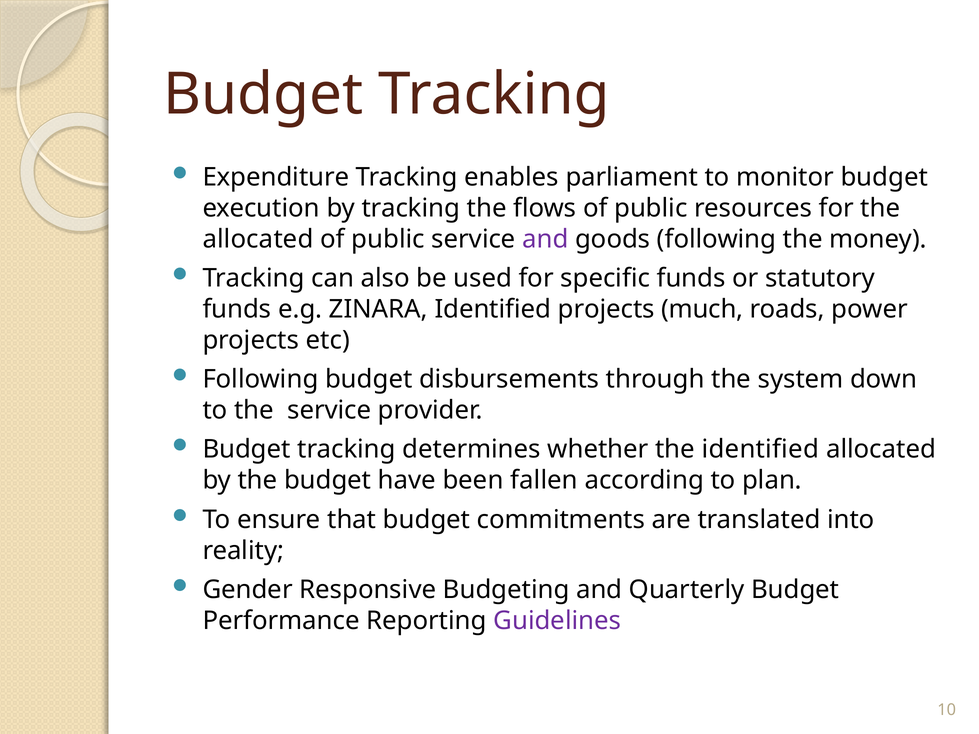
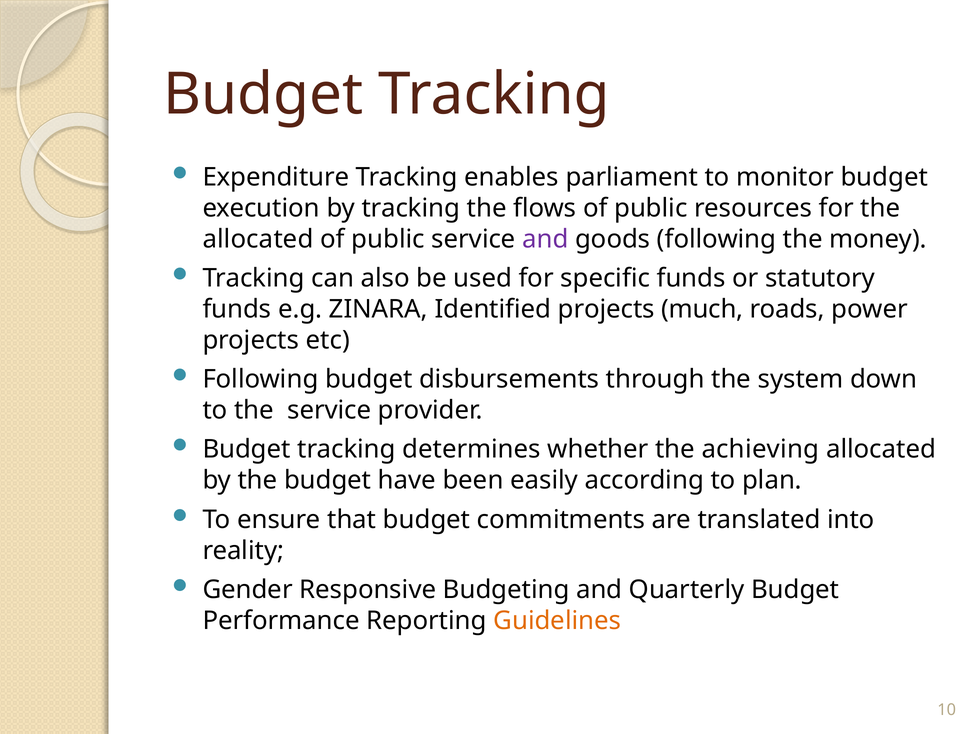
the identified: identified -> achieving (760, 450)
fallen: fallen -> easily (544, 481)
Guidelines colour: purple -> orange (557, 621)
